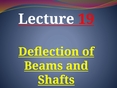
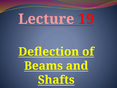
Lecture colour: white -> pink (46, 19)
